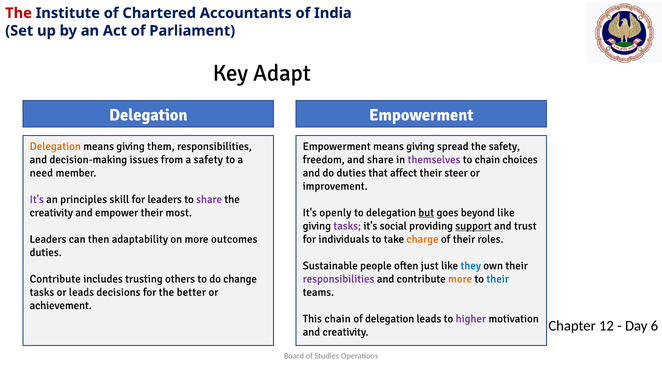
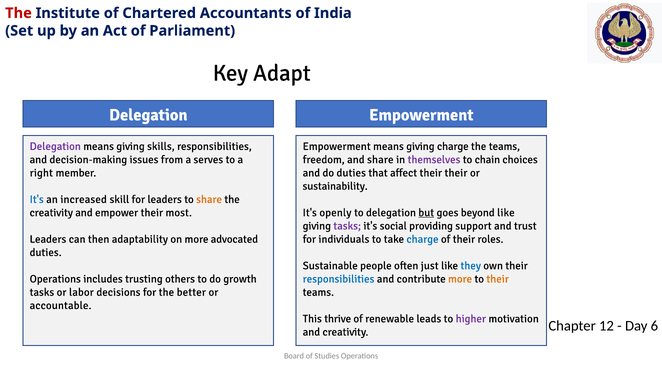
Delegation colour: orange -> purple (55, 146)
them: them -> skills (161, 146)
giving spread: spread -> charge (453, 146)
the safety: safety -> teams (504, 146)
a safety: safety -> serves (208, 159)
need: need -> right (41, 173)
their steer: steer -> their (456, 173)
improvement: improvement -> sustainability (335, 186)
It's colour: purple -> blue (37, 199)
principles: principles -> increased (84, 199)
share colour: purple -> orange (209, 199)
support underline: present -> none (473, 225)
outcomes: outcomes -> advocated (234, 239)
charge colour: orange -> blue (422, 239)
Contribute: Contribute -> Operations (55, 278)
change: change -> growth (240, 278)
responsibilities colour: purple -> blue (339, 278)
their colour: blue -> orange (498, 278)
or leads: leads -> labor (81, 292)
achievement: achievement -> accountable (61, 305)
This chain: chain -> thrive (338, 318)
of delegation: delegation -> renewable (390, 318)
